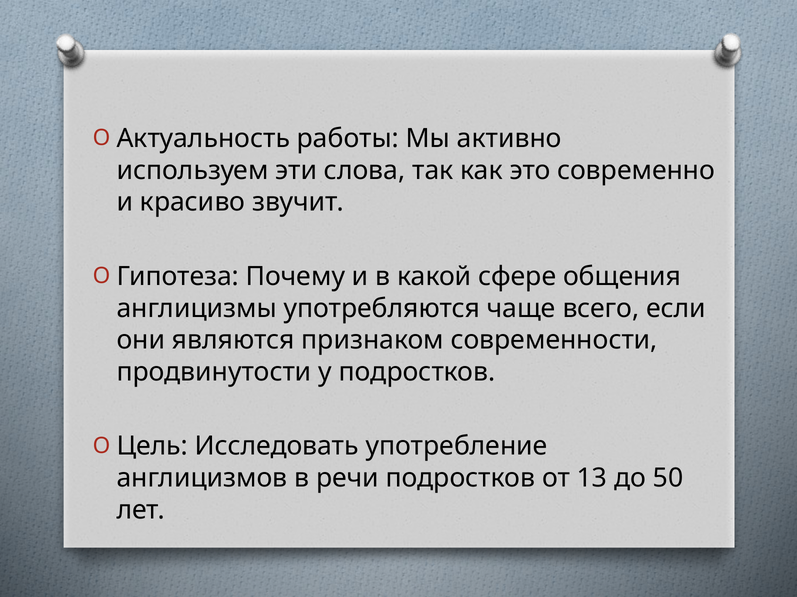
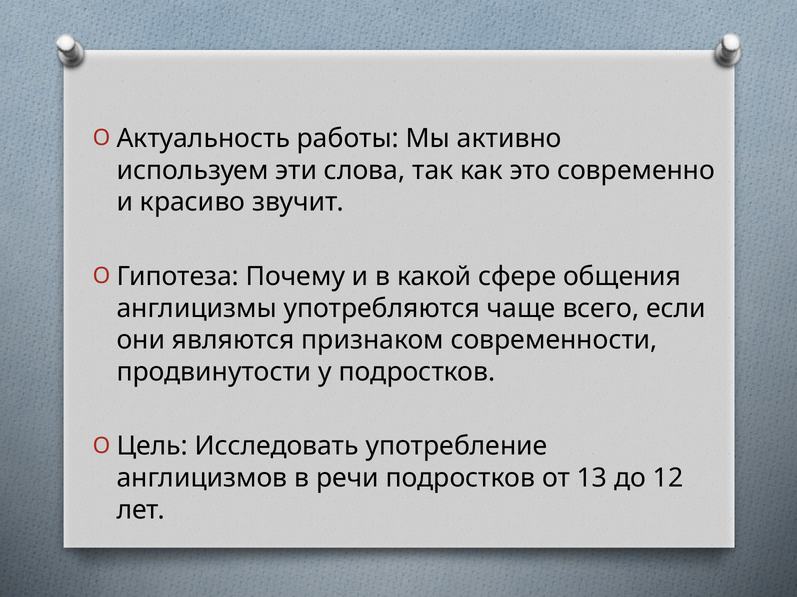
50: 50 -> 12 (668, 479)
